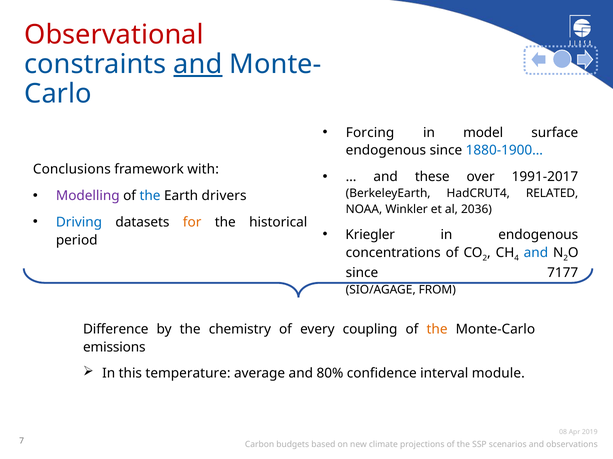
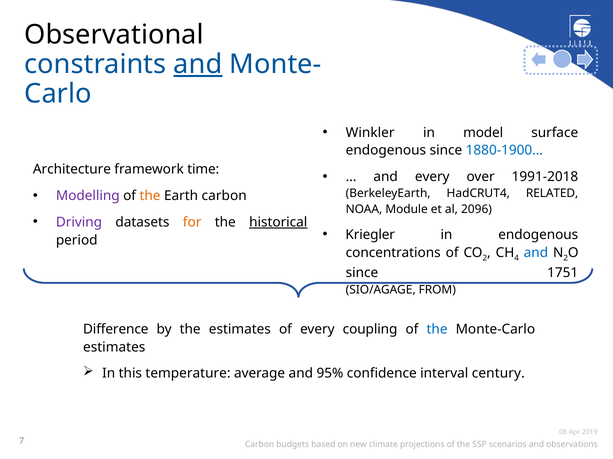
Observational colour: red -> black (114, 35)
Forcing: Forcing -> Winkler (370, 133)
Conclusions: Conclusions -> Architecture (72, 170)
with: with -> time (203, 170)
and these: these -> every (432, 177)
1991-2017: 1991-2017 -> 1991-2018 (545, 177)
the colour: blue -> orange (150, 196)
Earth drivers: drivers -> carbon (224, 196)
Winkler: Winkler -> Module (407, 210)
2036: 2036 -> 2096 (476, 210)
Driving colour: blue -> purple (79, 223)
historical underline: none -> present (278, 223)
7177: 7177 -> 1751 (563, 273)
the chemistry: chemistry -> estimates (240, 330)
the colour: orange -> blue (437, 330)
emissions: emissions -> estimates (114, 348)
80%: 80% -> 95% (330, 374)
module: module -> century (498, 374)
